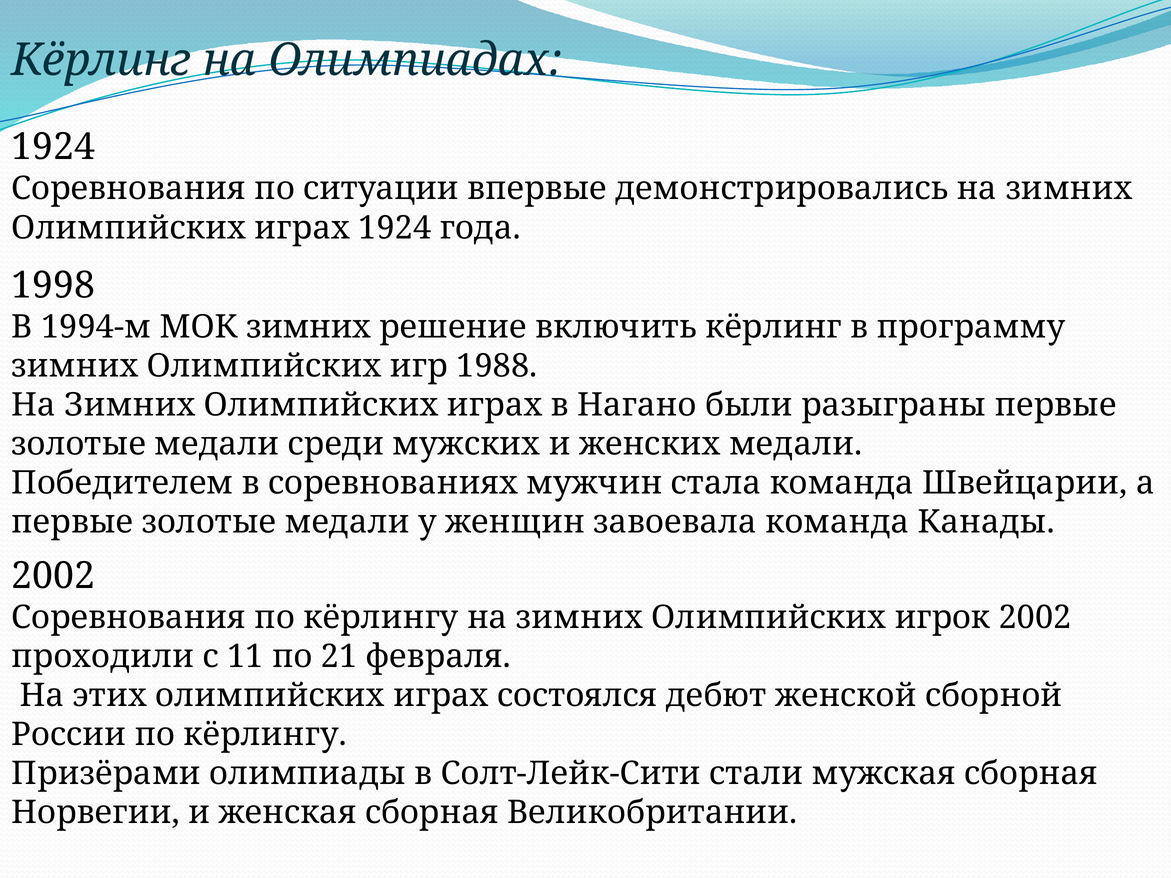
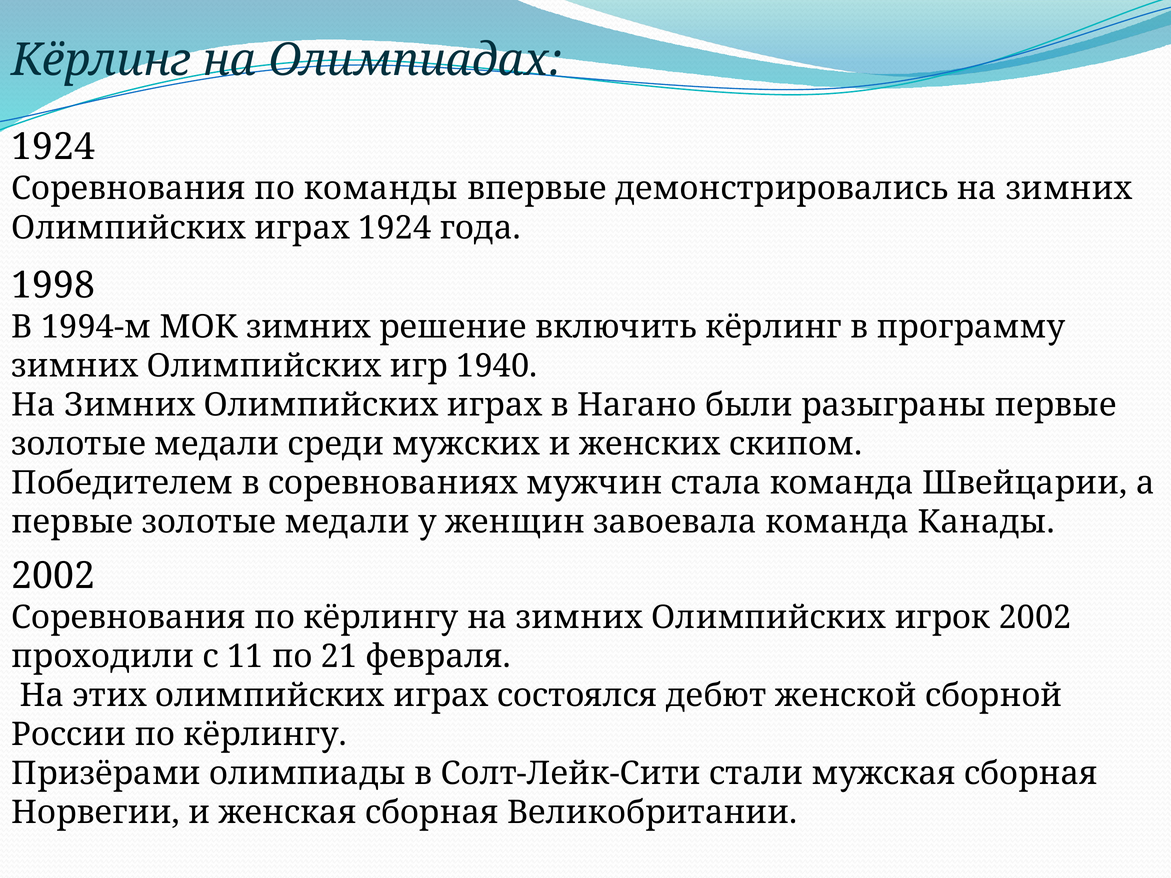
ситуации: ситуации -> команды (381, 189)
1988: 1988 -> 1940 (497, 366)
женских медали: медали -> скипом (796, 444)
